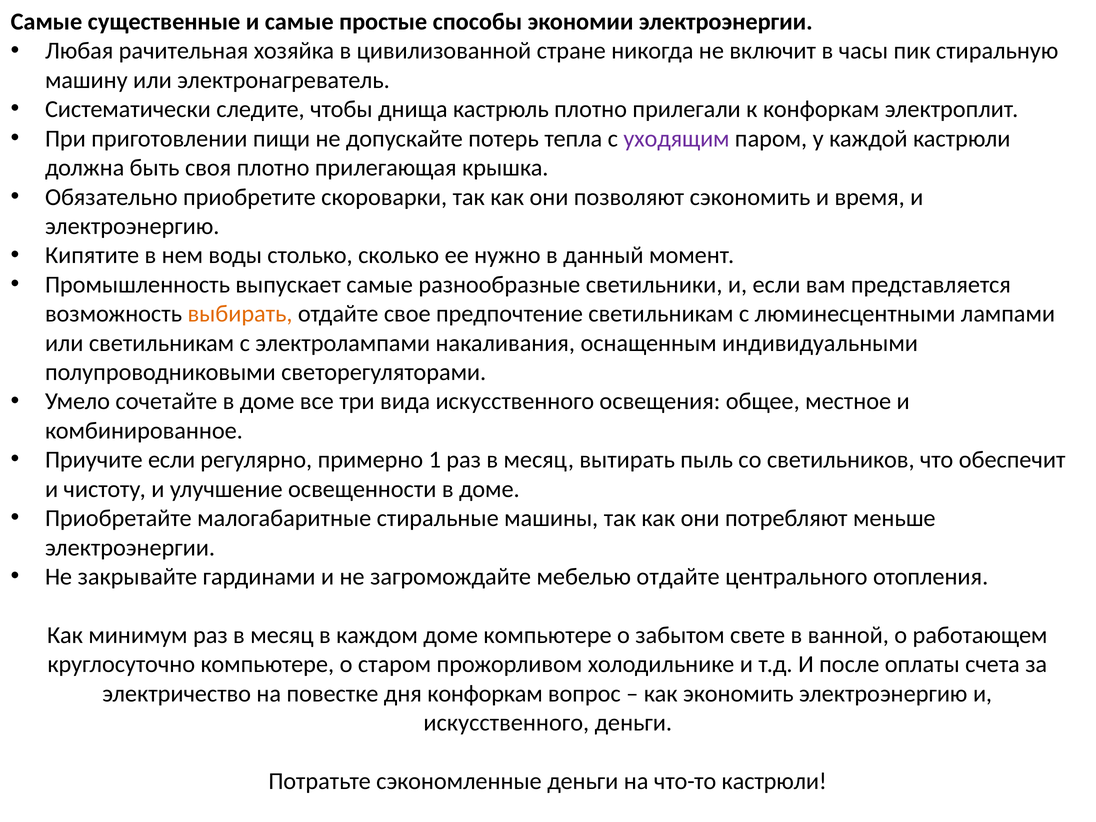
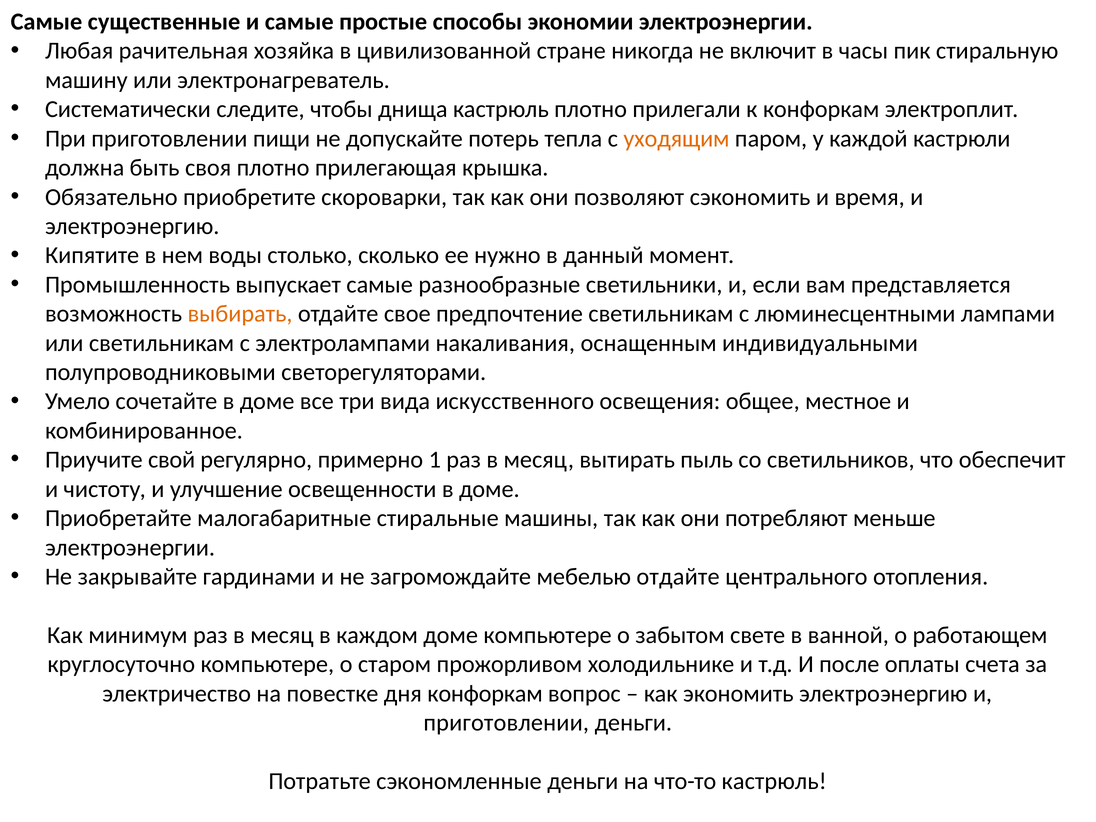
уходящим colour: purple -> orange (676, 139)
Приучите если: если -> свой (172, 460)
искусственного: искусственного -> приготовлении (506, 723)
что-то кастрюли: кастрюли -> кастрюль (774, 781)
